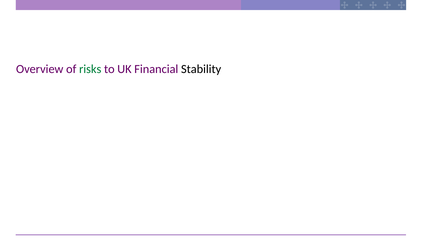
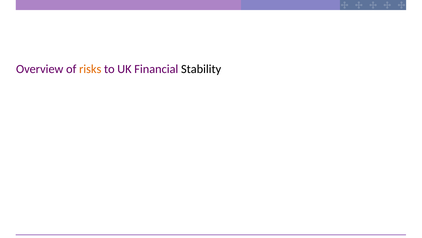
risks colour: green -> orange (90, 69)
